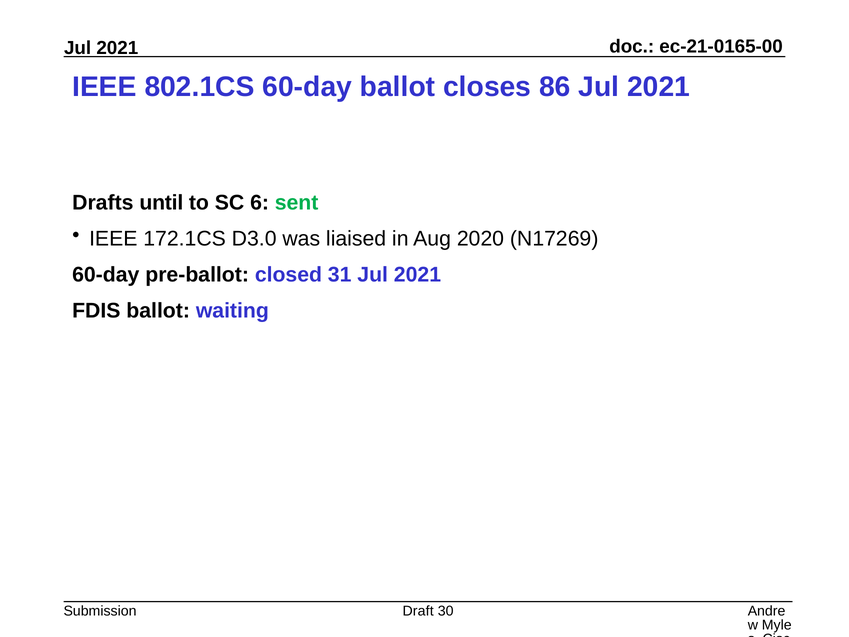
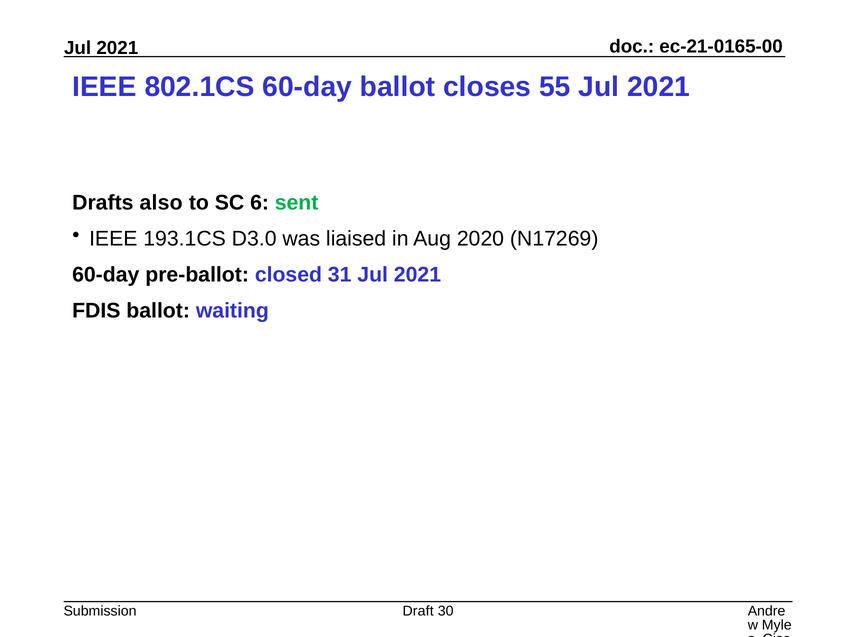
86: 86 -> 55 (555, 87)
until: until -> also (161, 202)
172.1CS: 172.1CS -> 193.1CS (185, 239)
